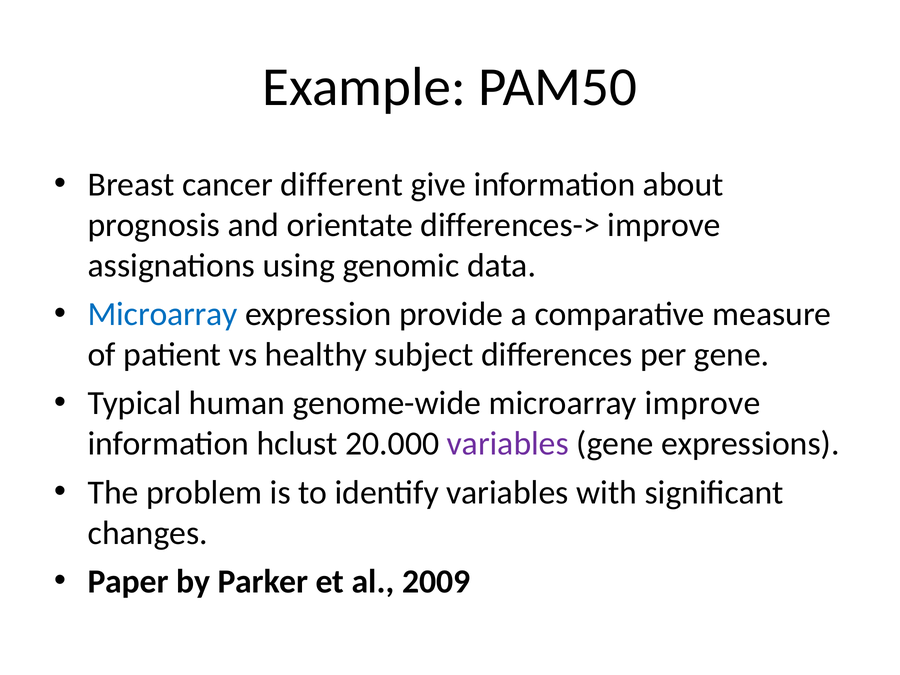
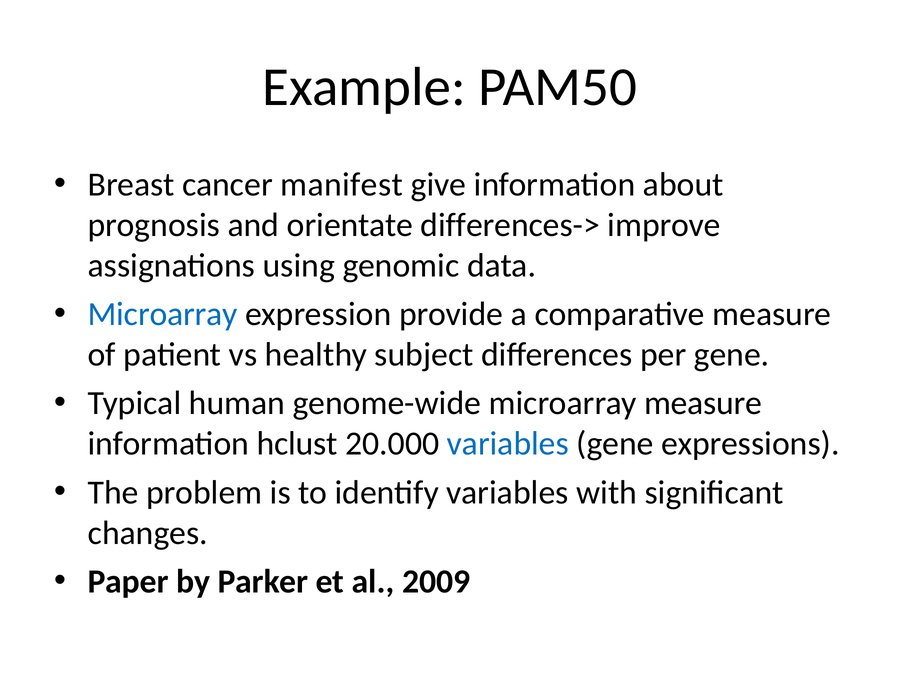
different: different -> manifest (342, 185)
microarray improve: improve -> measure (703, 403)
variables colour: purple -> blue (508, 444)
